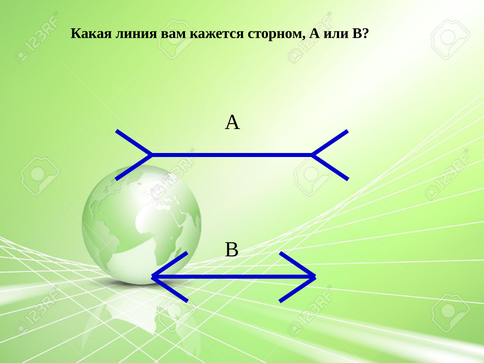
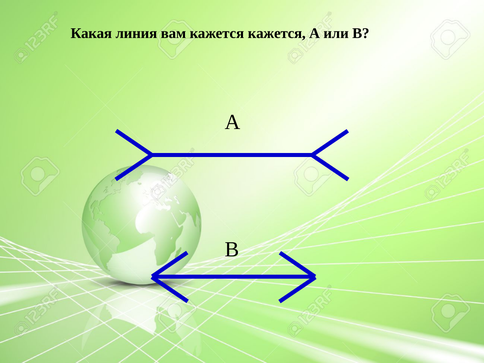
кажется сторном: сторном -> кажется (277, 33)
